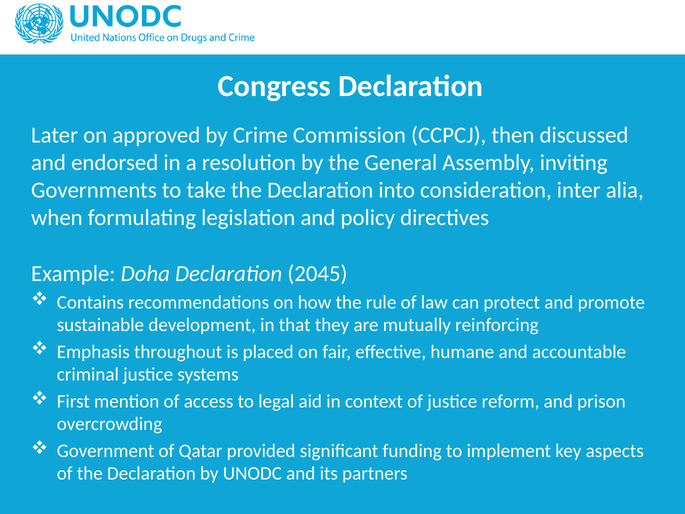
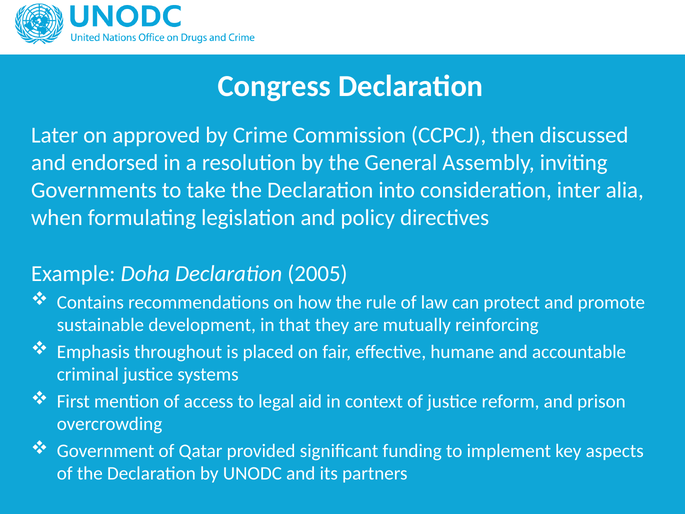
2045: 2045 -> 2005 (317, 273)
